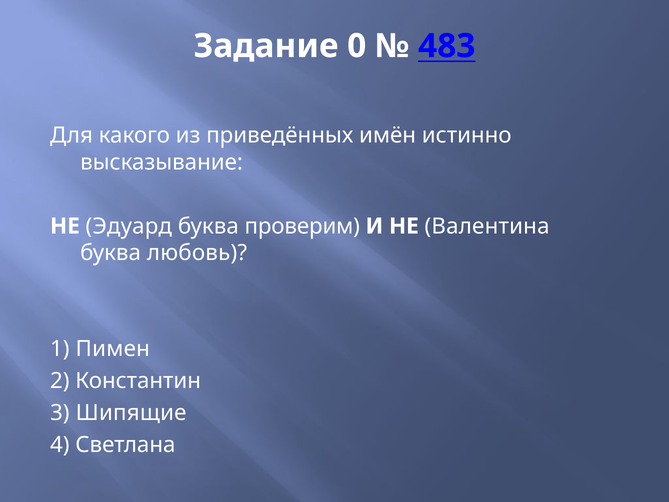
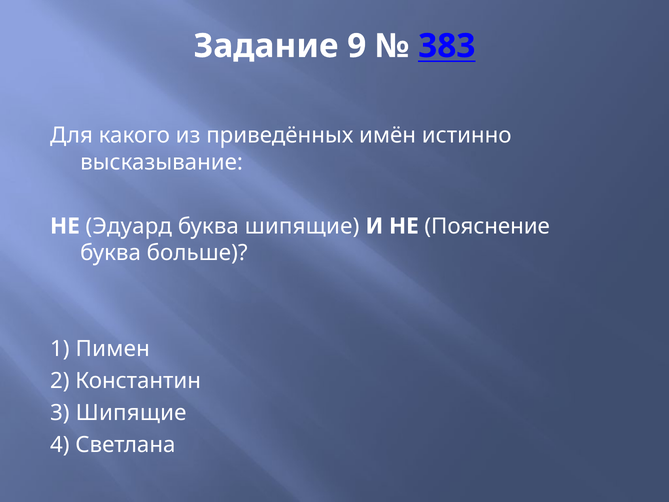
0: 0 -> 9 (357, 46)
483: 483 -> 383 (447, 46)
буква проверим: проверим -> шипящие (302, 226)
Валентина: Валентина -> Пояснение (487, 226)
любовь: любовь -> больше (197, 253)
